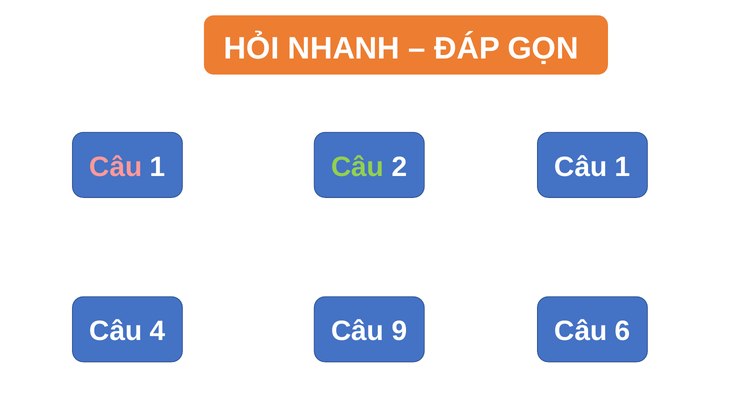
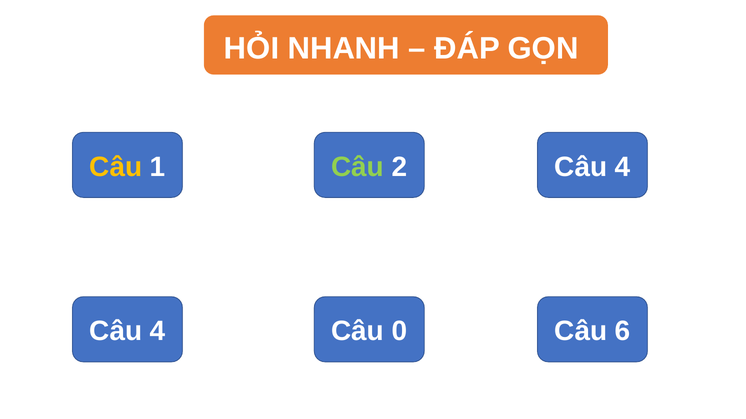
Câu colour: pink -> yellow (116, 167)
2 Câu 1: 1 -> 4 (623, 167)
9: 9 -> 0 (400, 332)
